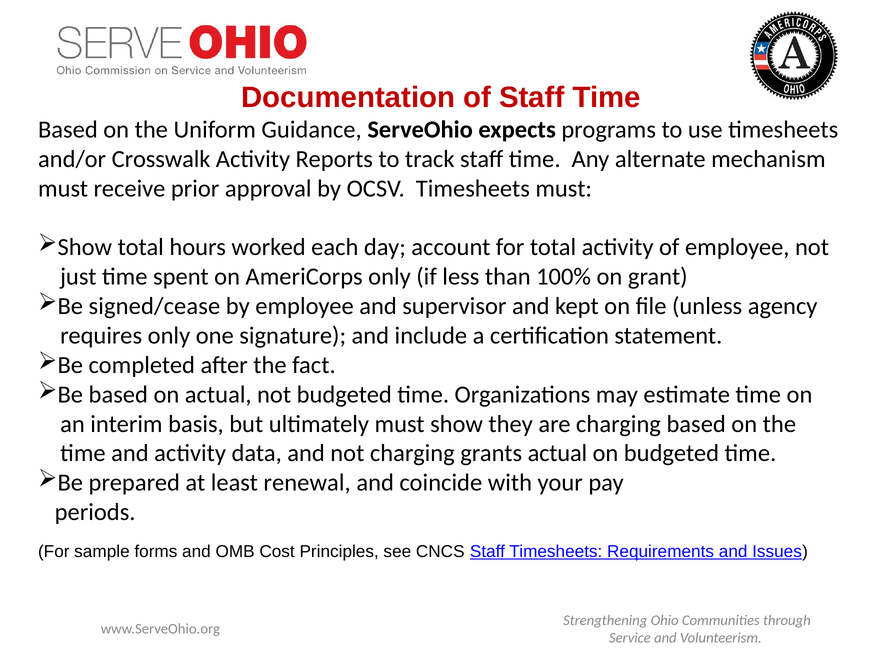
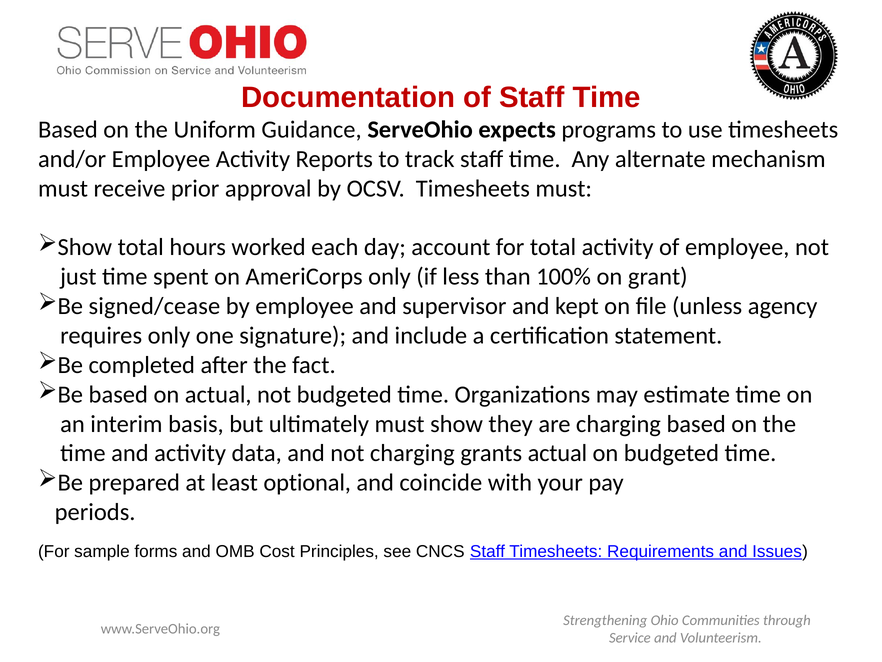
and/or Crosswalk: Crosswalk -> Employee (161, 159)
renewal: renewal -> optional (307, 482)
